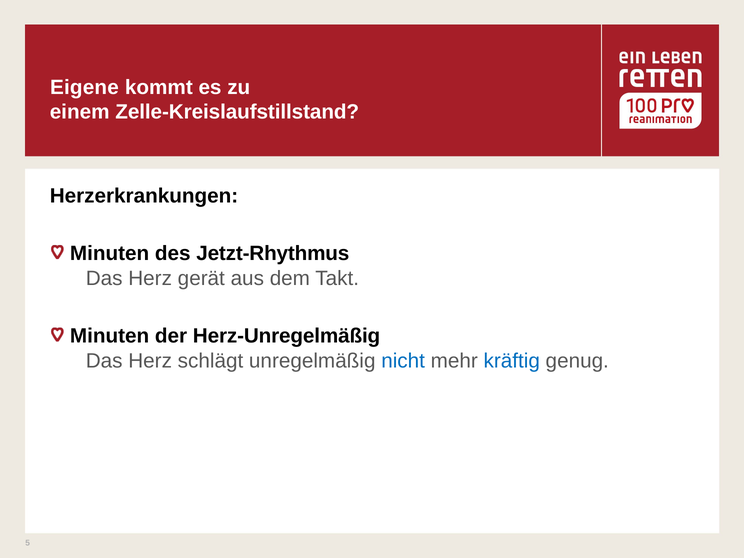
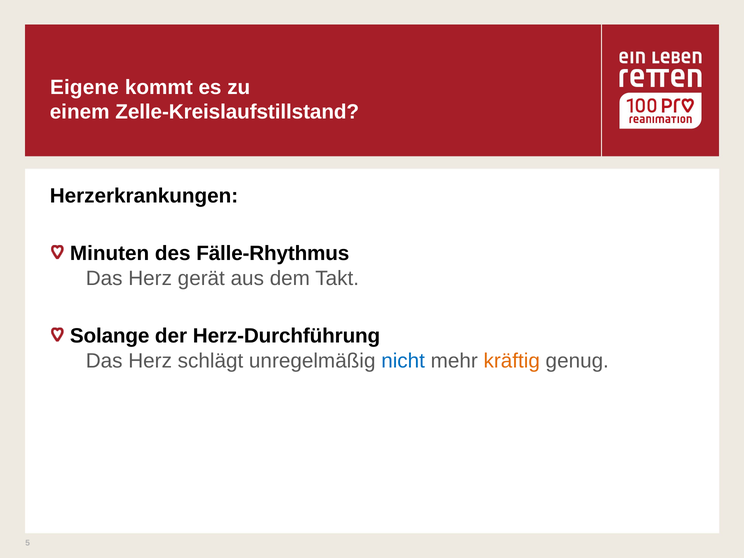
Jetzt-Rhythmus: Jetzt-Rhythmus -> Fälle-Rhythmus (273, 254)
Minuten: Minuten -> Solange (110, 336)
Herz-Unregelmäßig: Herz-Unregelmäßig -> Herz-Durchführung (287, 336)
kräftig colour: blue -> orange (512, 361)
